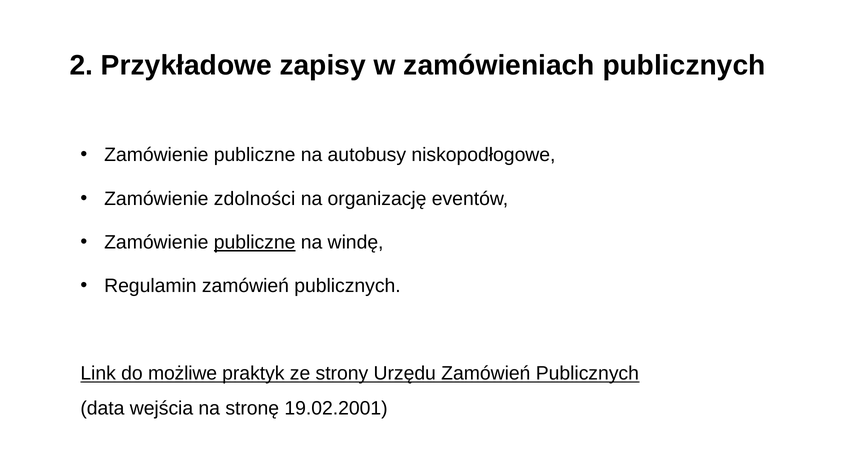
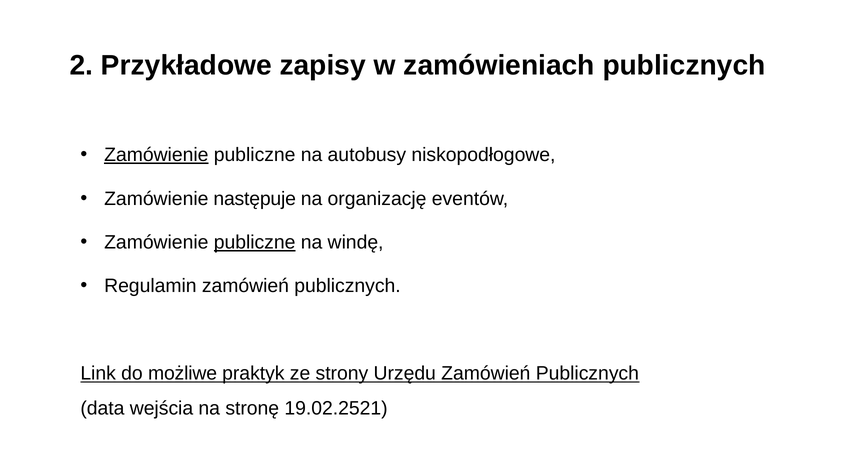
Zamówienie underline: none -> present (156, 155)
zdolności: zdolności -> następuje (255, 199)
19.02.2001: 19.02.2001 -> 19.02.2521 (336, 408)
